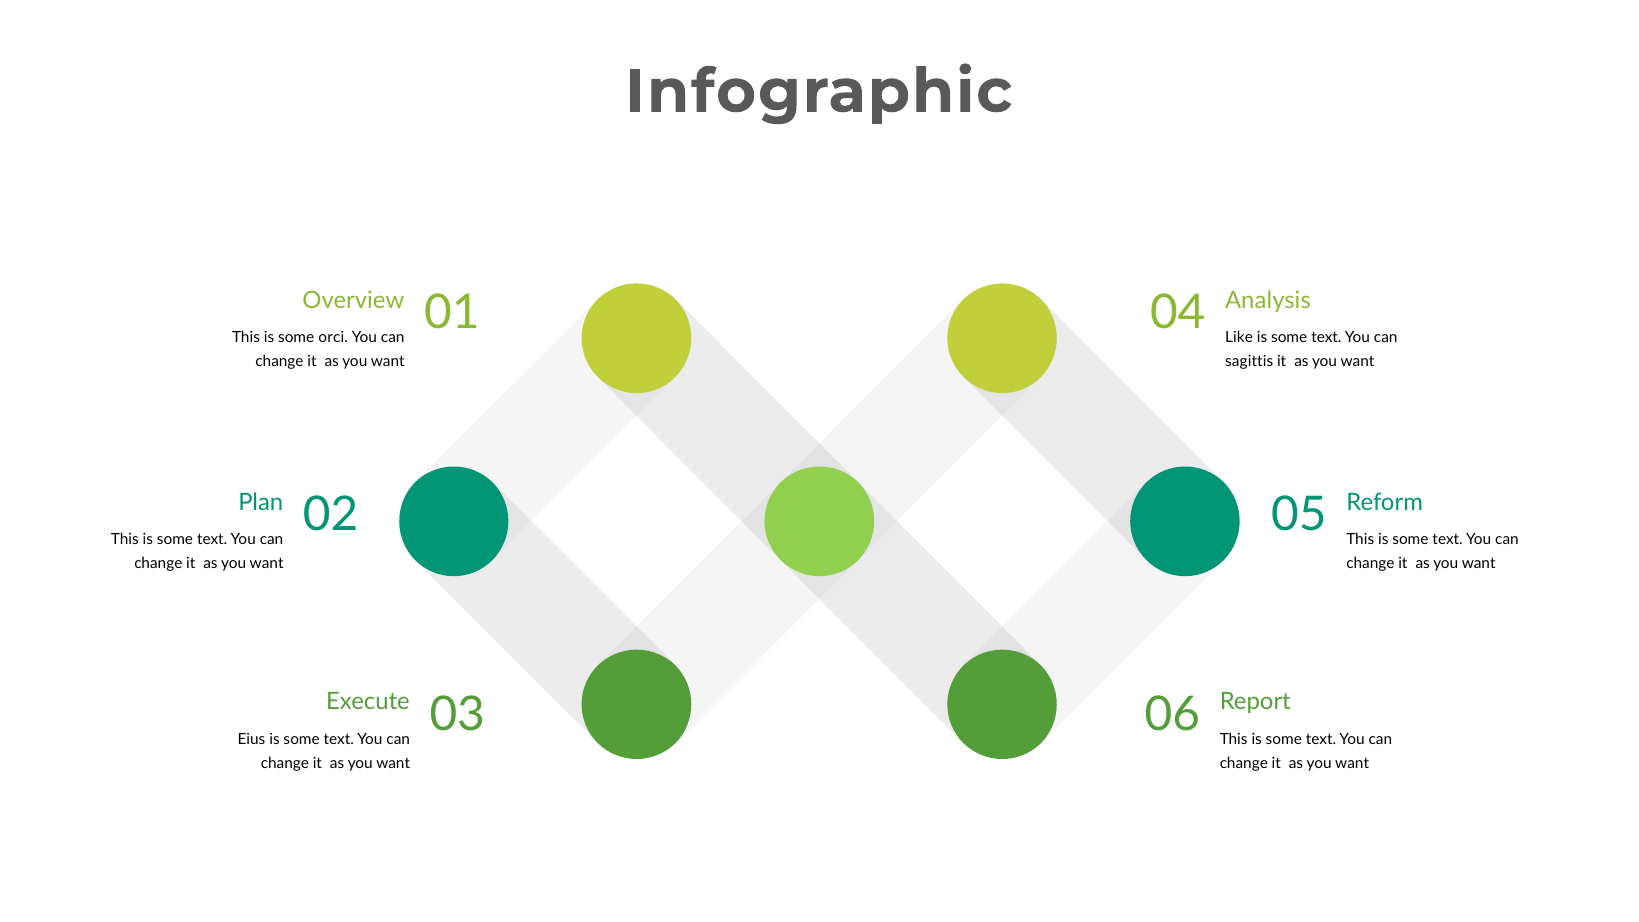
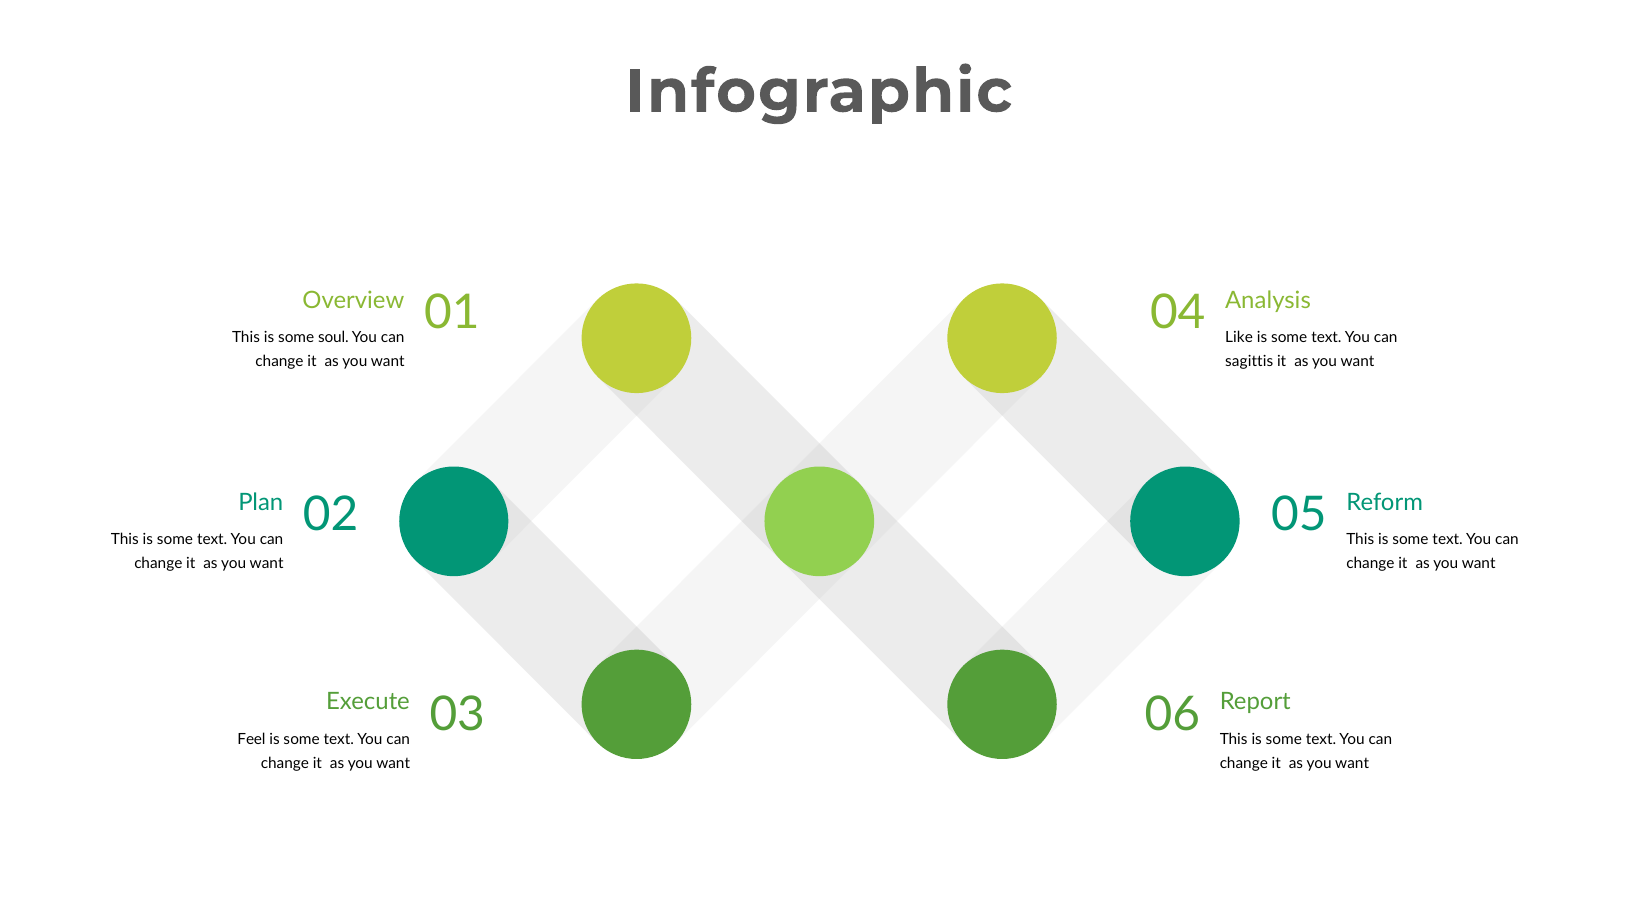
orci: orci -> soul (333, 338)
Eius: Eius -> Feel (252, 739)
